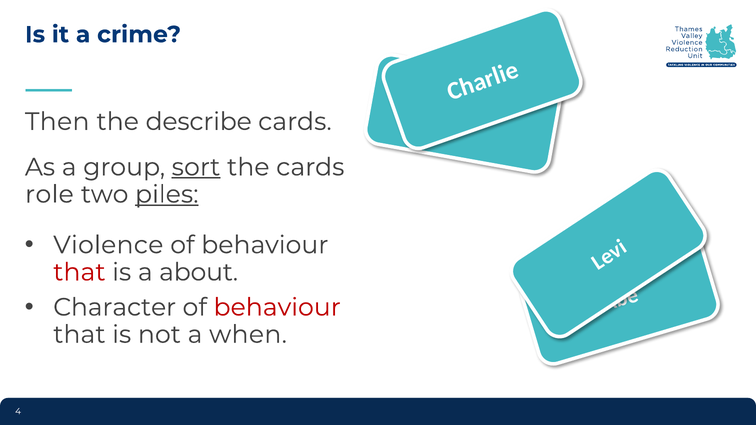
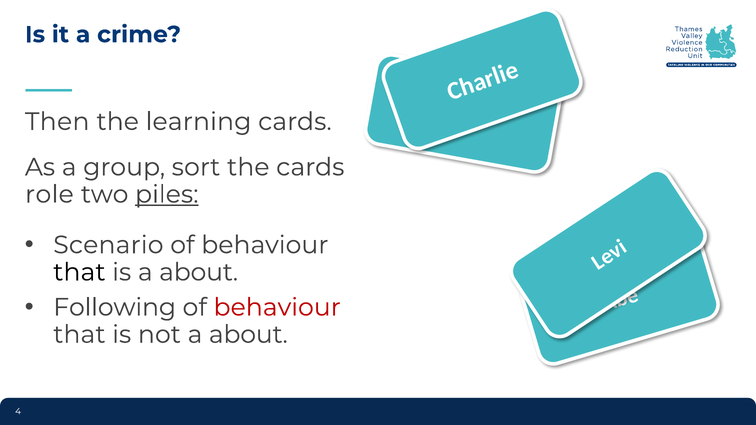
describe: describe -> learning (198, 122)
sort underline: present -> none (196, 167)
Violence: Violence -> Scenario (108, 245)
that colour: red -> black (79, 272)
Character: Character -> Following (115, 307)
not a when: when -> about (248, 335)
